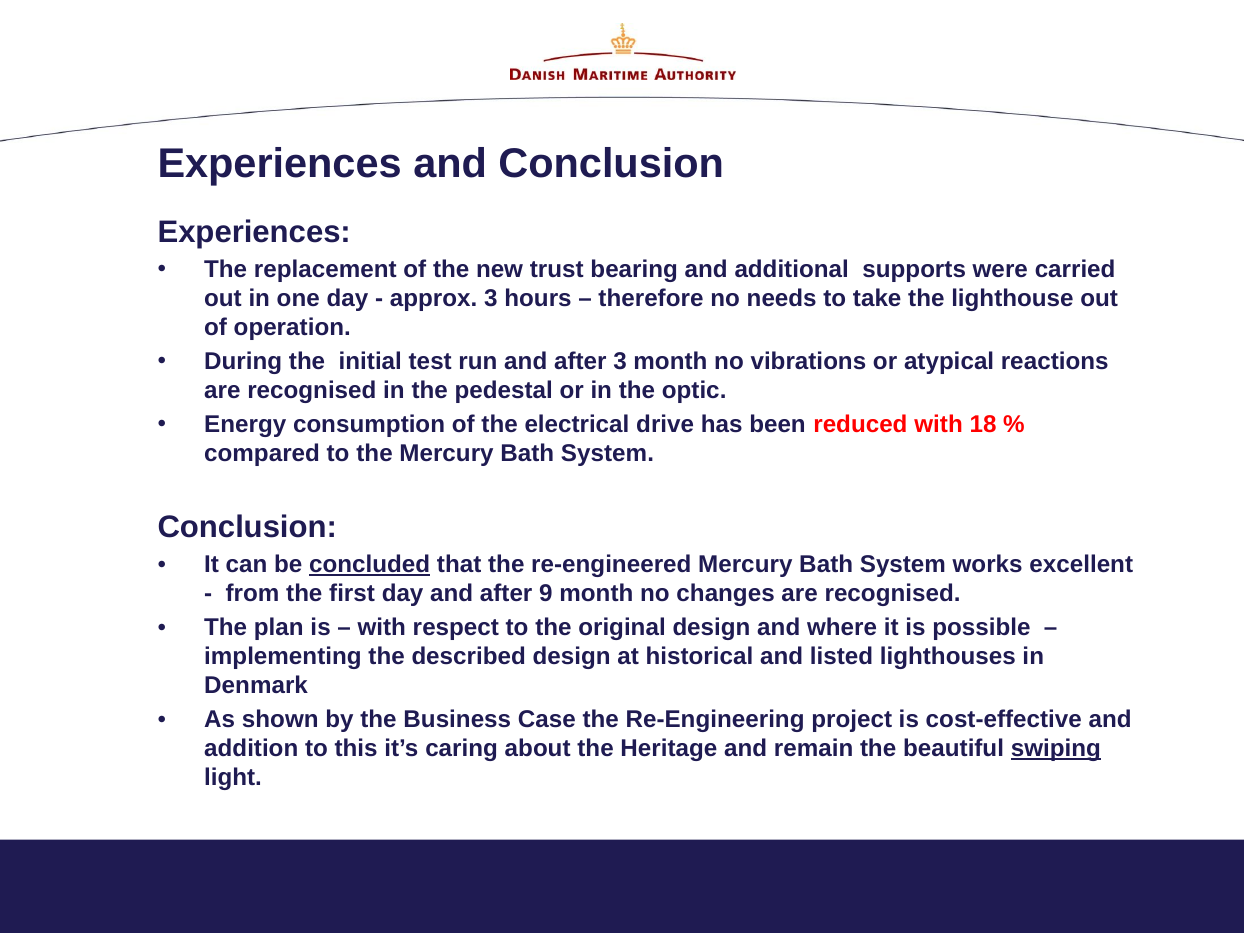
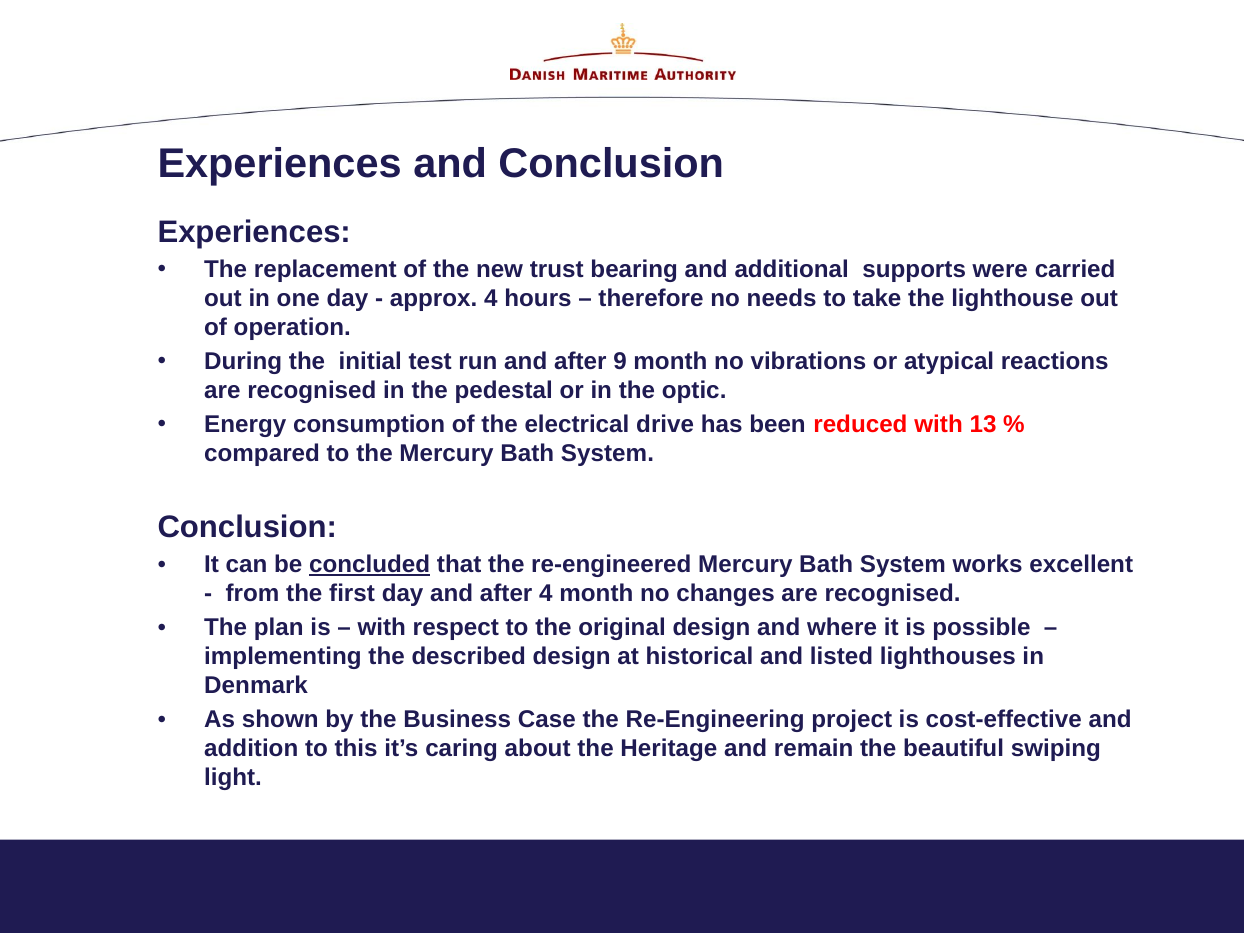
approx 3: 3 -> 4 (491, 298)
after 3: 3 -> 9 (620, 361)
18: 18 -> 13 (983, 424)
after 9: 9 -> 4 (546, 594)
swiping underline: present -> none (1056, 749)
